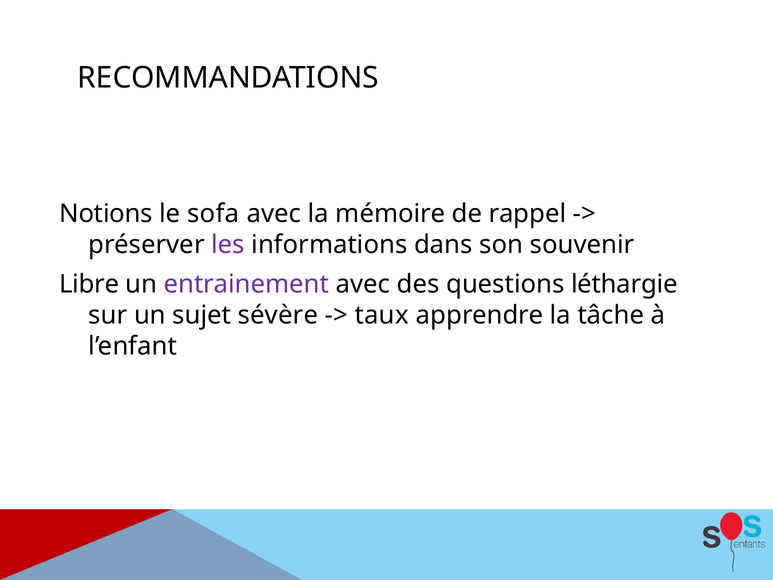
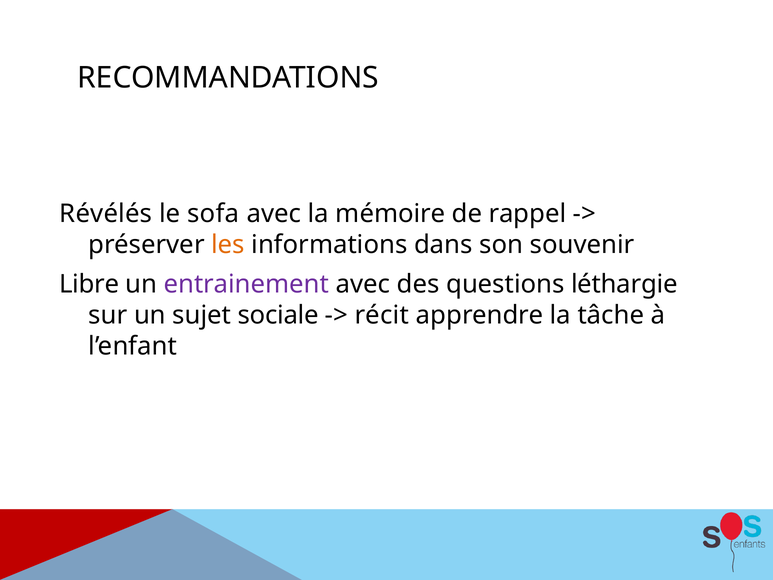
Notions: Notions -> Révélés (106, 214)
les colour: purple -> orange (228, 245)
sévère: sévère -> sociale (278, 315)
taux: taux -> récit (382, 315)
